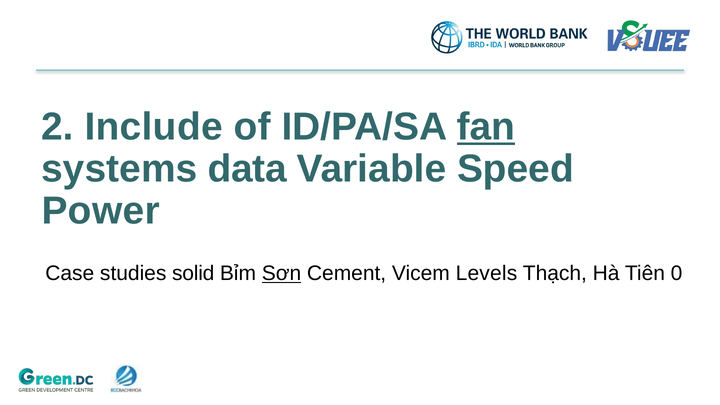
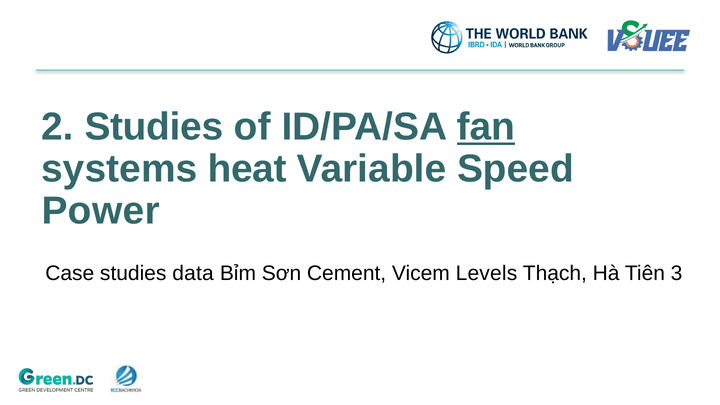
2 Include: Include -> Studies (154, 127)
data: data -> heat (247, 169)
solid: solid -> data (193, 274)
Sơn underline: present -> none (281, 274)
0: 0 -> 3 (677, 274)
